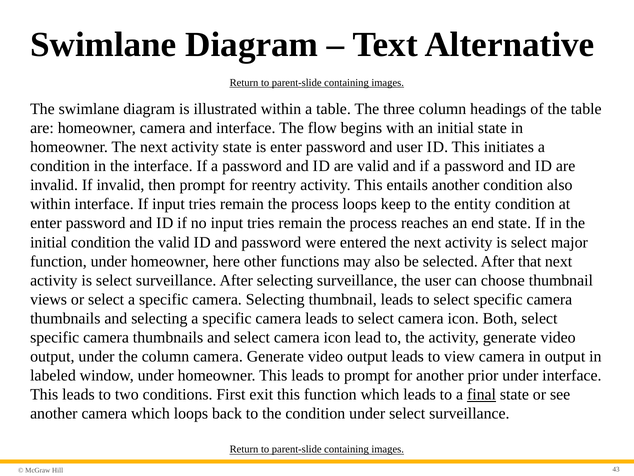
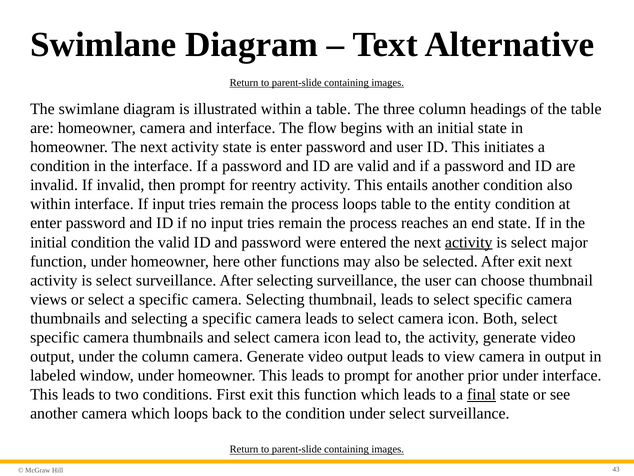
loops keep: keep -> table (396, 204)
activity underline: none -> present (469, 242)
After that: that -> exit (530, 261)
